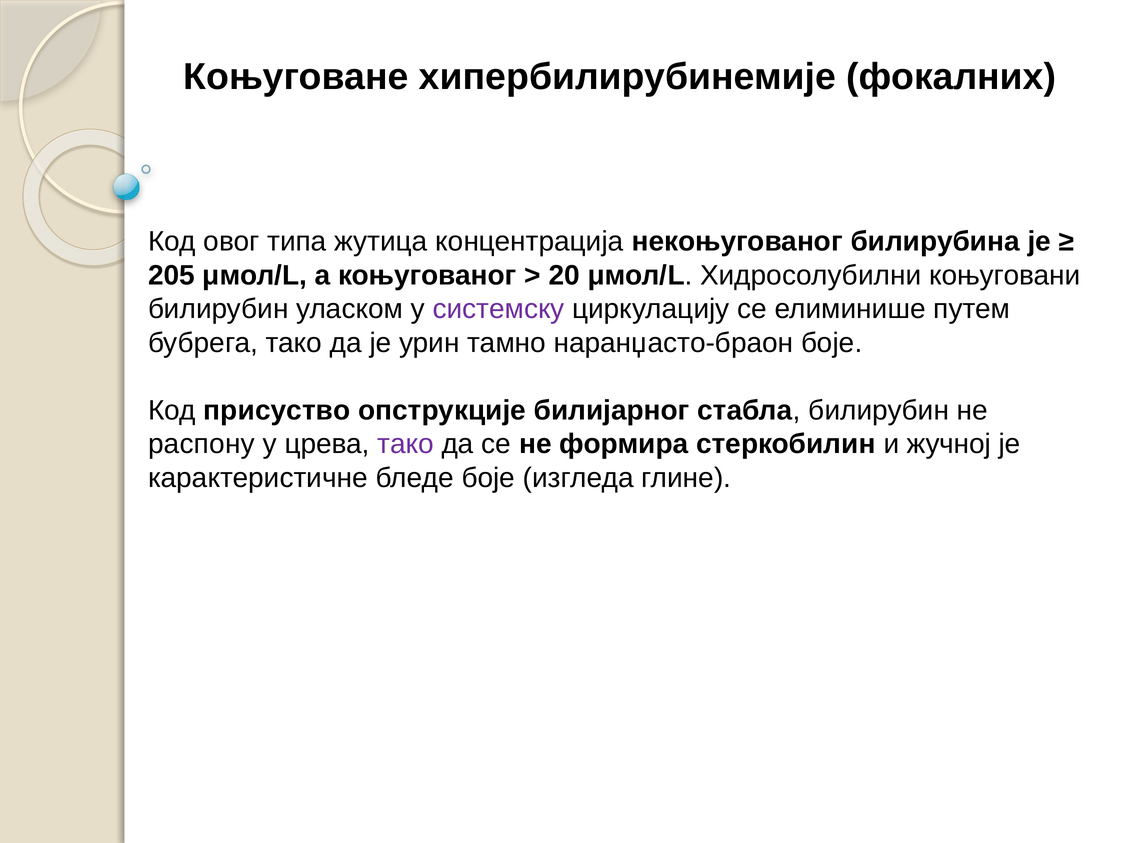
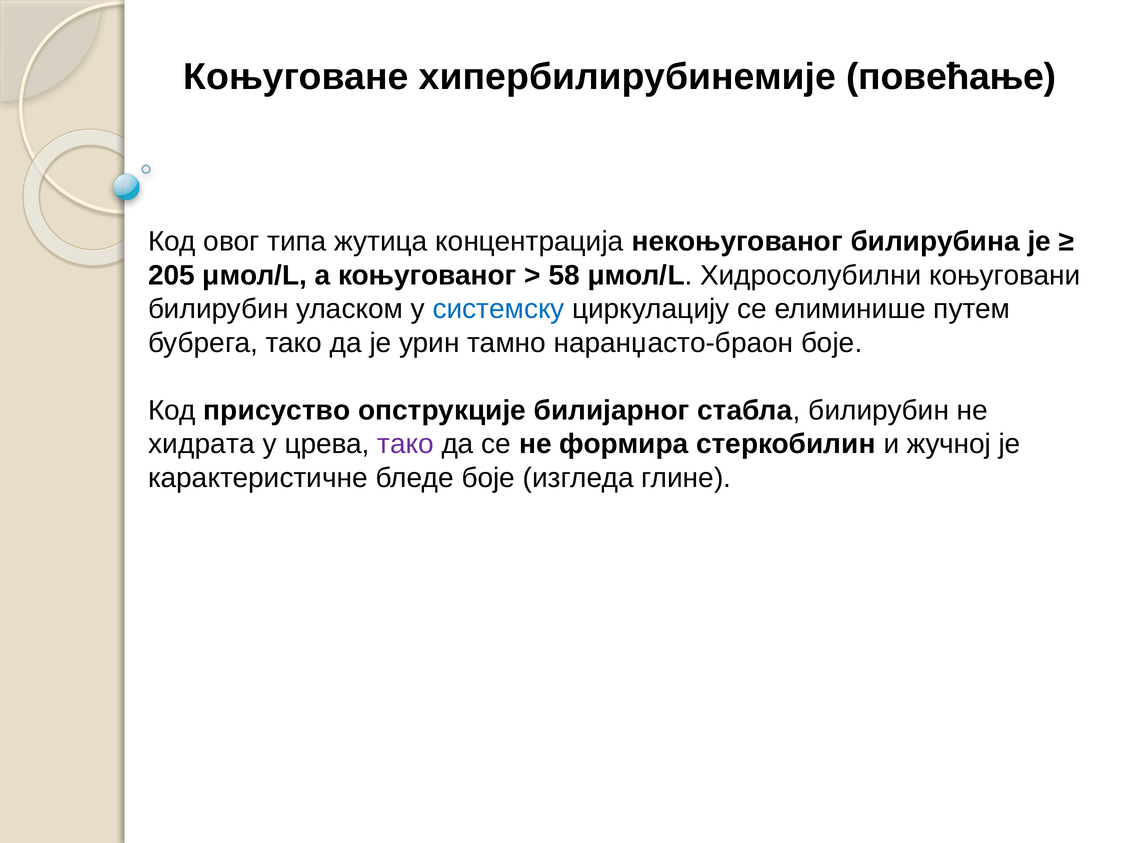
фокалних: фокалних -> повећање (951, 77)
20: 20 -> 58 (564, 275)
системску colour: purple -> blue (499, 309)
распону: распону -> хидрата (201, 444)
